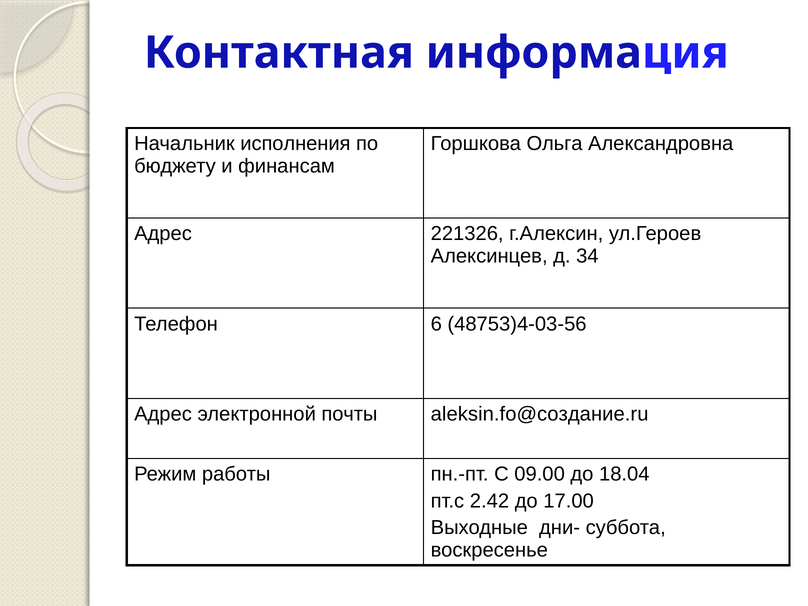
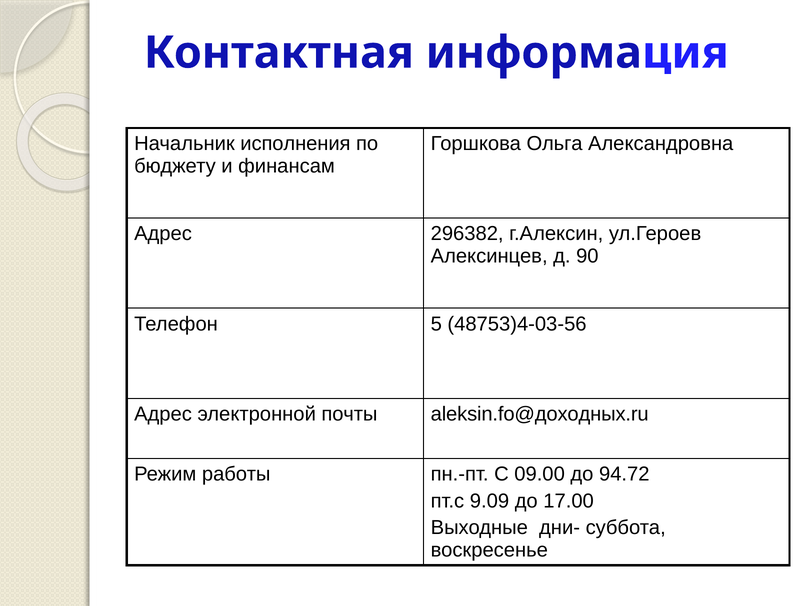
221326: 221326 -> 296382 (467, 234)
34: 34 -> 90 (587, 256)
6: 6 -> 5 (436, 324)
aleksin.fo@создание.ru: aleksin.fo@создание.ru -> aleksin.fo@доходных.ru (540, 414)
18.04: 18.04 -> 94.72 (624, 474)
2.42: 2.42 -> 9.09 (490, 501)
